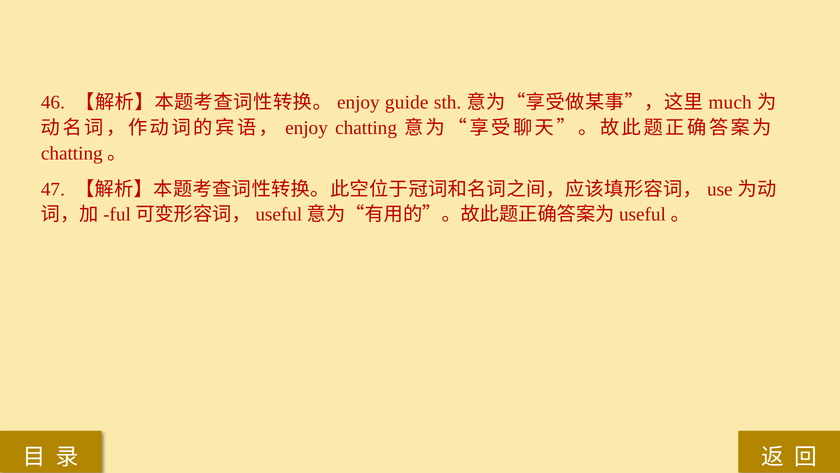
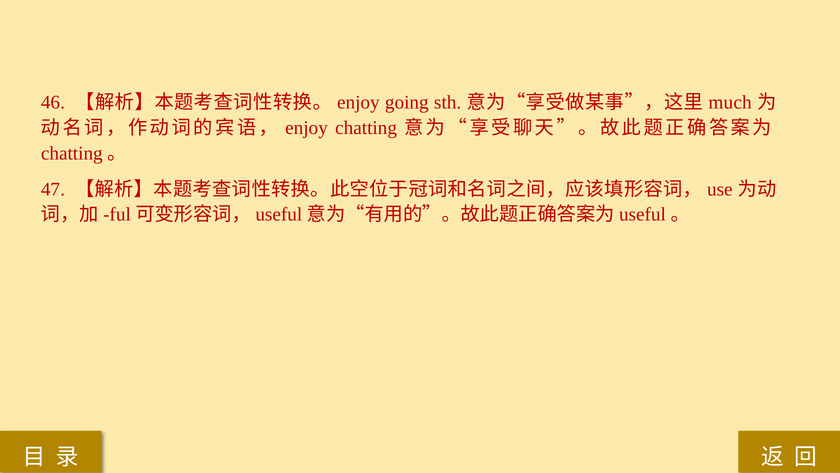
guide: guide -> going (407, 102)
